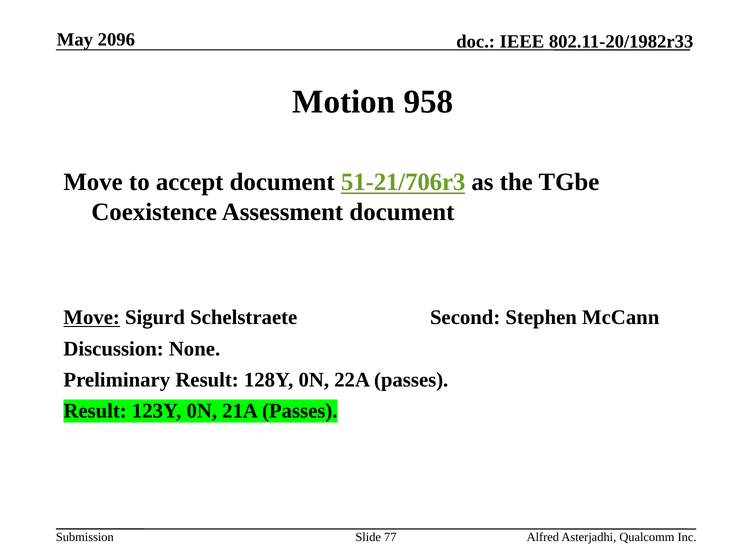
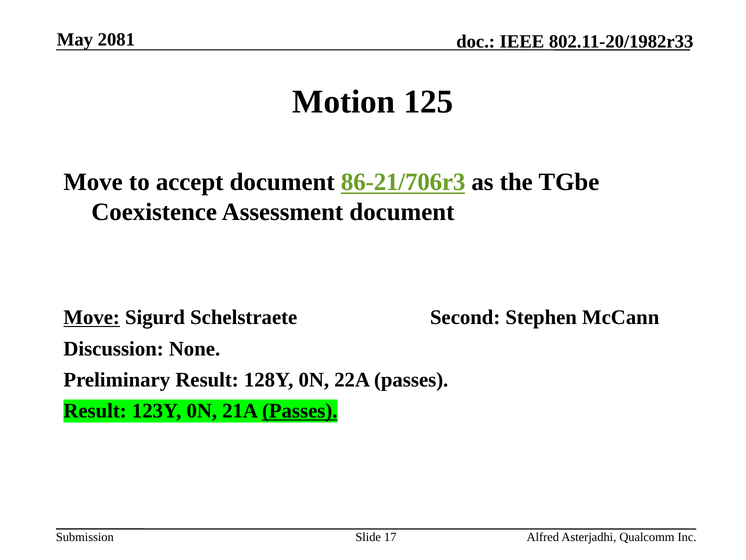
2096: 2096 -> 2081 (116, 40)
958: 958 -> 125 (429, 102)
51-21/706r3: 51-21/706r3 -> 86-21/706r3 (403, 182)
Passes underline: none -> present (300, 411)
77: 77 -> 17 (390, 537)
